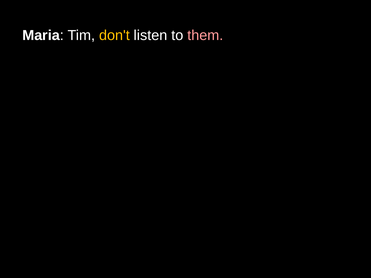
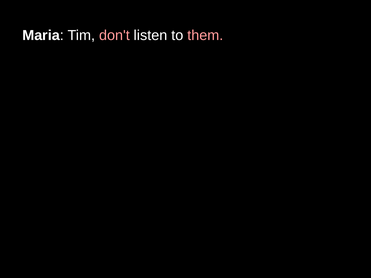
don't colour: yellow -> pink (114, 35)
